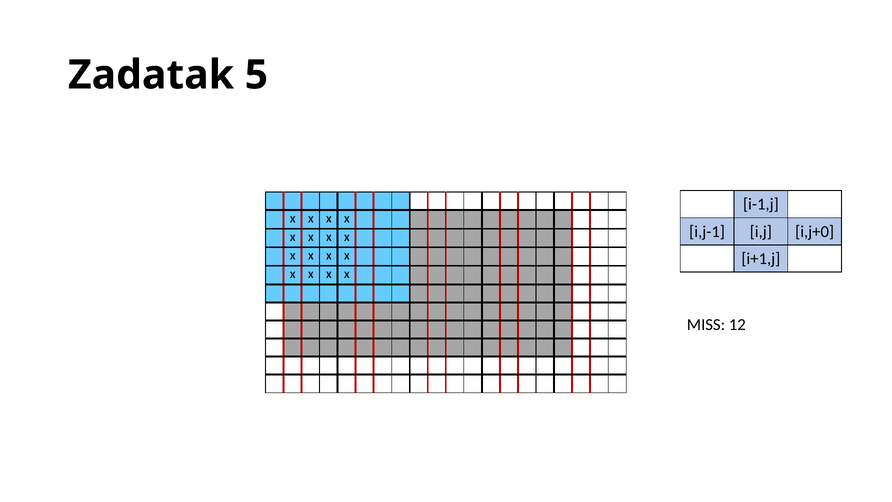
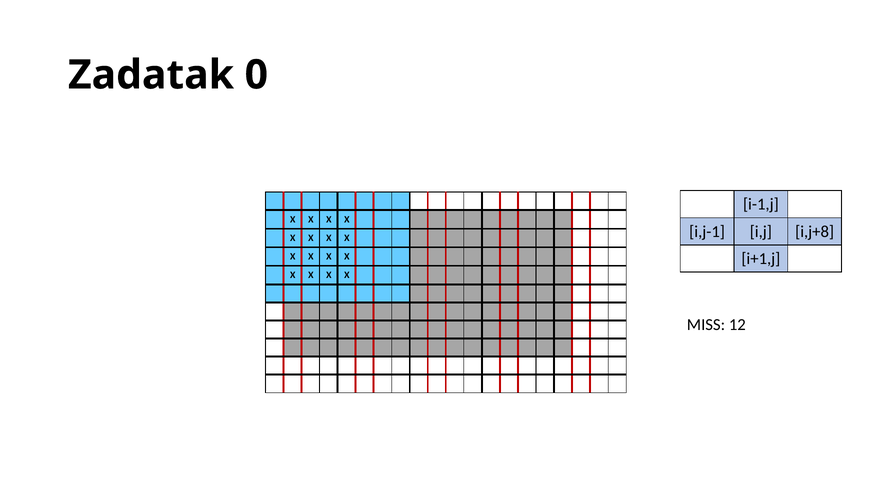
5: 5 -> 0 (256, 75)
i,j+0: i,j+0 -> i,j+8 (815, 231)
